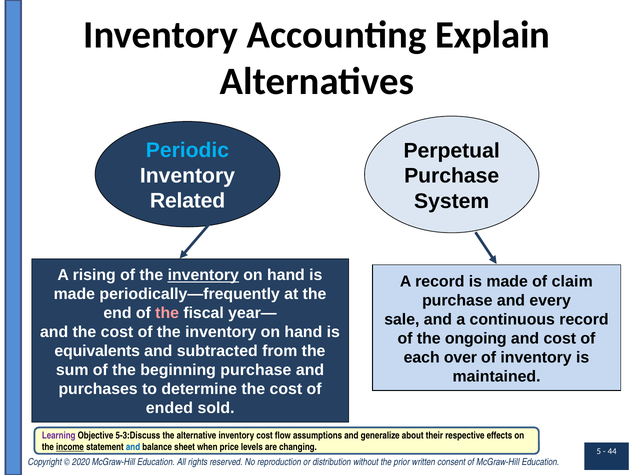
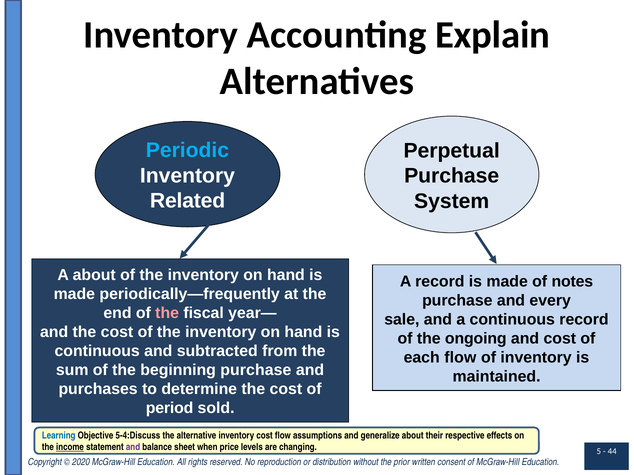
A rising: rising -> about (94, 275)
inventory underline: present -> none (203, 275)
claim: claim -> notes (572, 282)
equivalents: equivalents -> continuous (97, 351)
each over: over -> flow (460, 358)
ended: ended -> period (170, 408)
Learning colour: purple -> blue (59, 436)
5-3:Discuss: 5-3:Discuss -> 5-4:Discuss (138, 436)
and colour: blue -> purple (133, 448)
